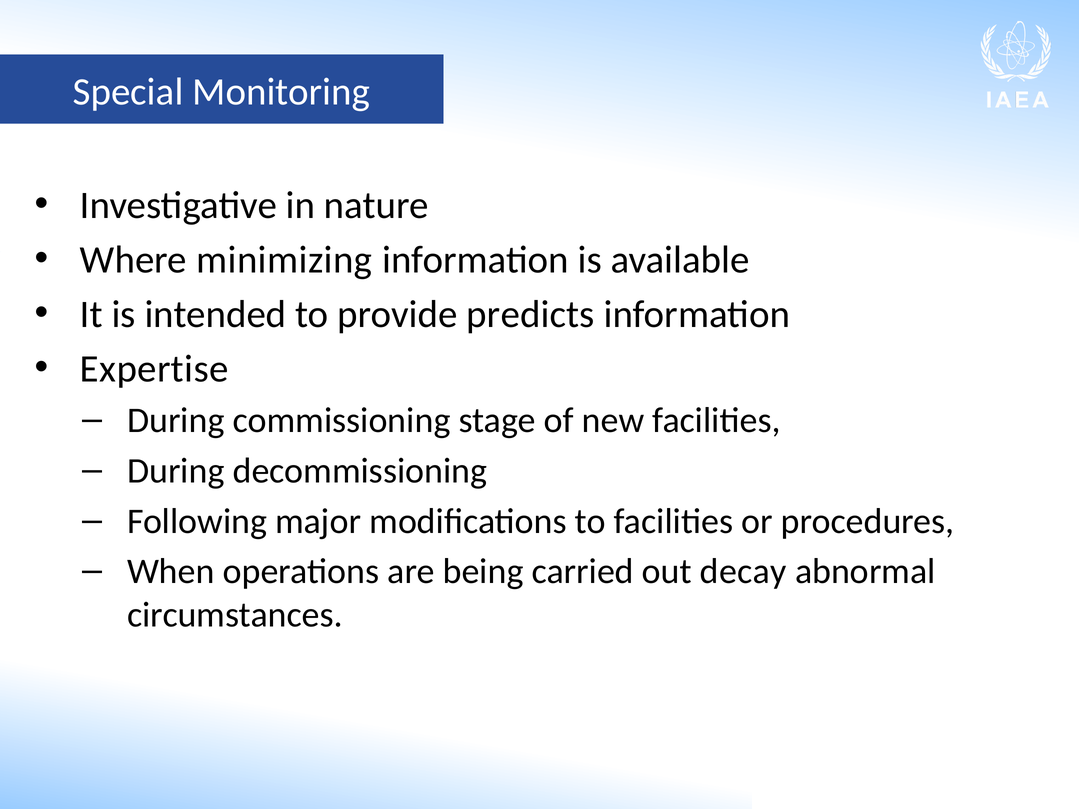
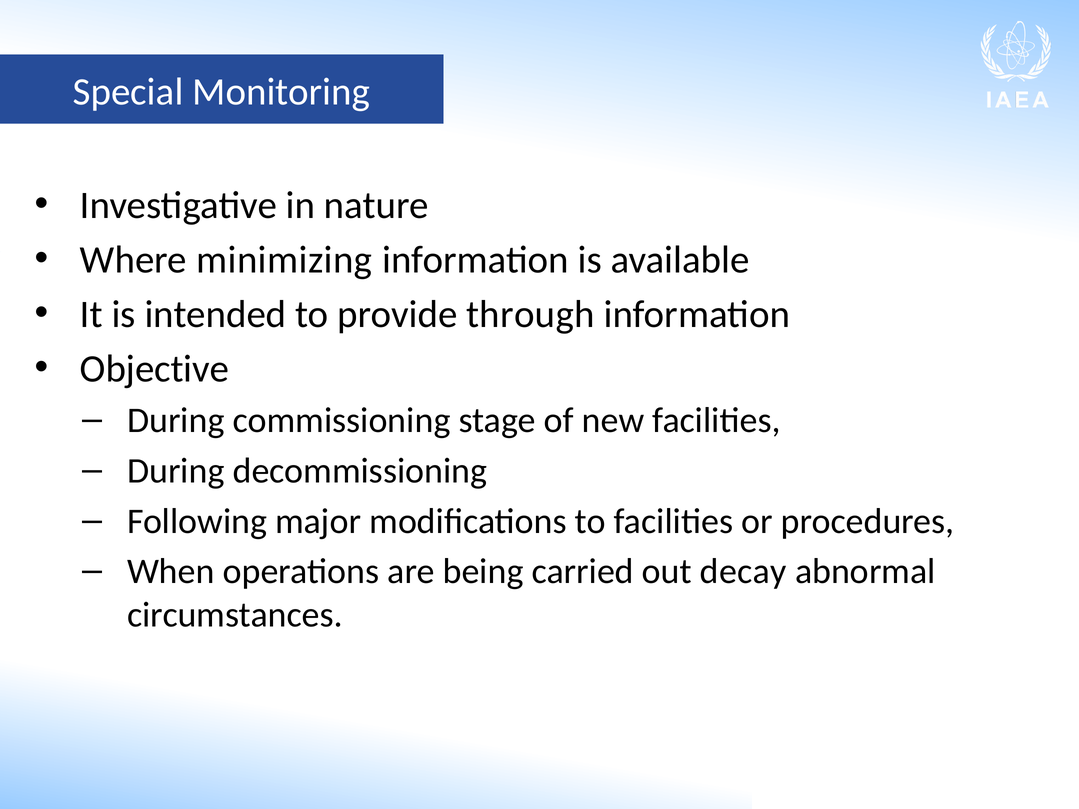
predicts: predicts -> through (530, 314)
Expertise: Expertise -> Objective (154, 369)
